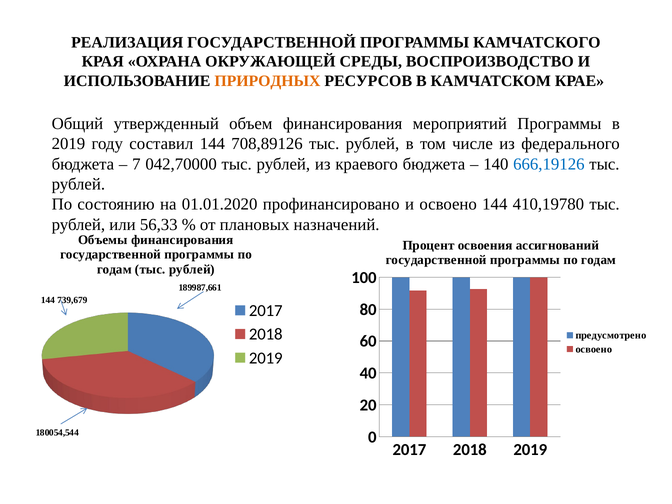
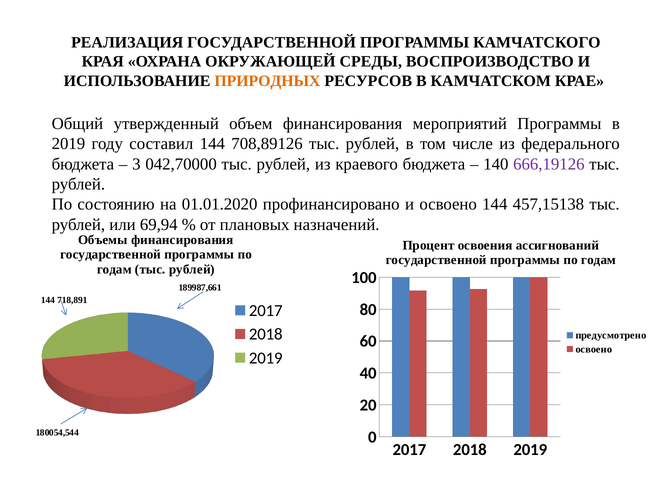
7: 7 -> 3 (136, 164)
666,19126 colour: blue -> purple (549, 164)
410,19780: 410,19780 -> 457,15138 (548, 204)
56,33: 56,33 -> 69,94 (159, 225)
739,679: 739,679 -> 718,891 (72, 300)
